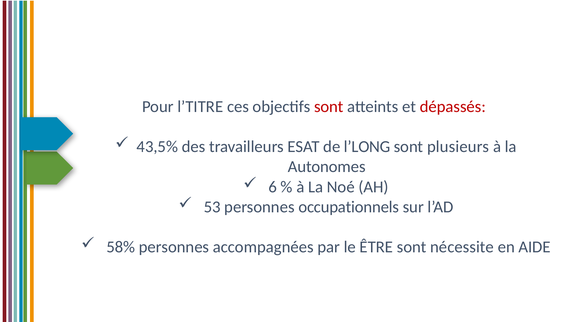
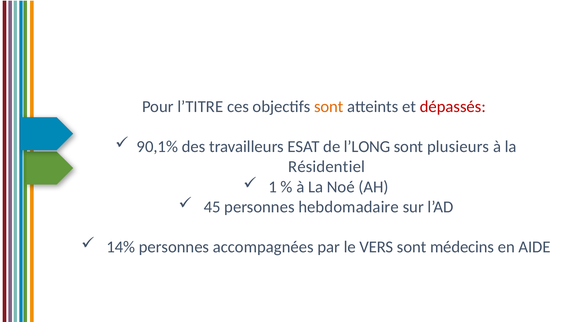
sont colour: red -> orange (329, 107)
43,5%: 43,5% -> 90,1% (157, 147)
Autonomes: Autonomes -> Résidentiel (327, 167)
6: 6 -> 1 (273, 187)
53: 53 -> 45 (212, 207)
occupationnels: occupationnels -> hebdomadaire (349, 207)
58%: 58% -> 14% (121, 247)
ÊTRE: ÊTRE -> VERS (376, 247)
nécessite: nécessite -> médecins (462, 247)
